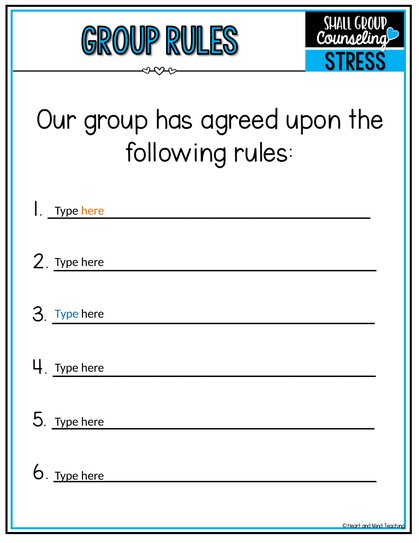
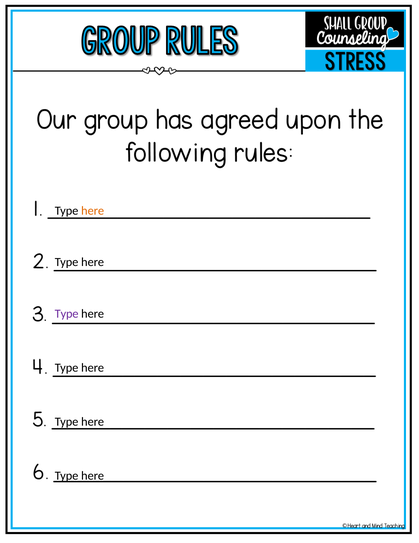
Type colour: blue -> purple (67, 313)
